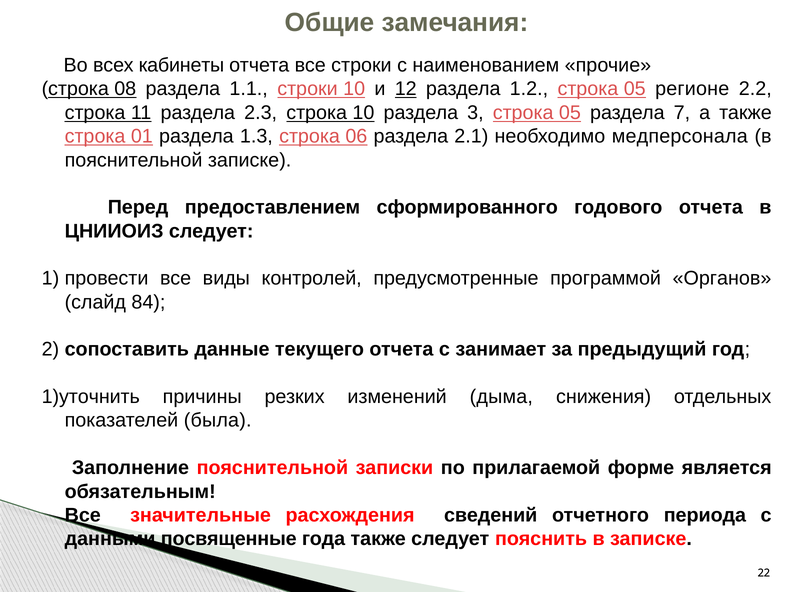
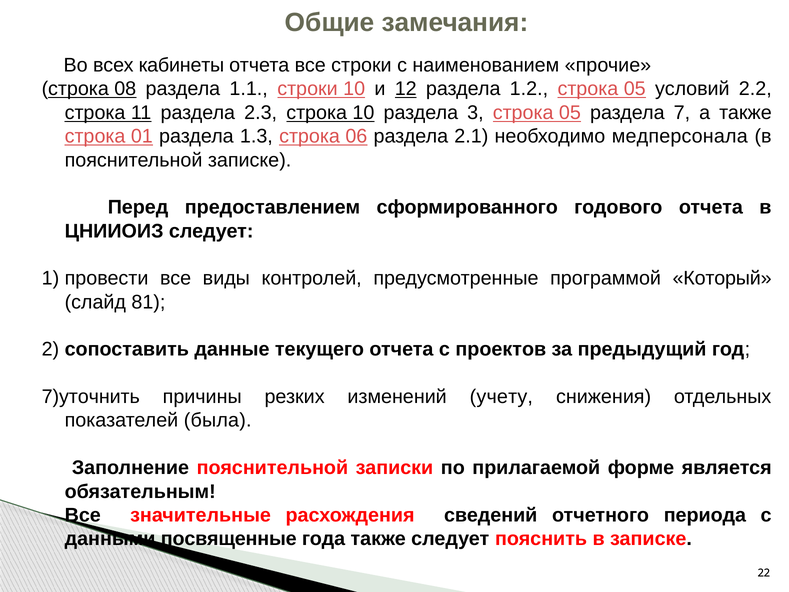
регионе: регионе -> условий (692, 89)
Органов: Органов -> Который (722, 278)
84: 84 -> 81 (148, 302)
занимает: занимает -> проектов (501, 349)
1)уточнить: 1)уточнить -> 7)уточнить (91, 397)
дыма: дыма -> учету (501, 397)
